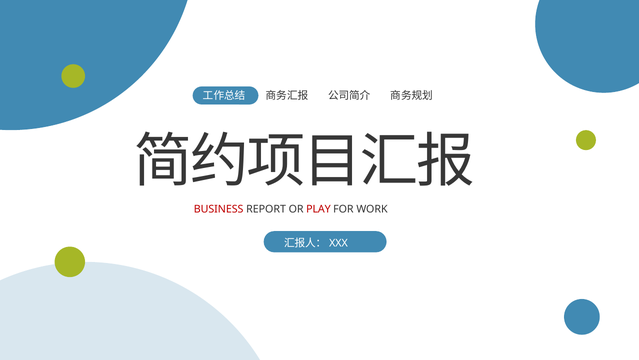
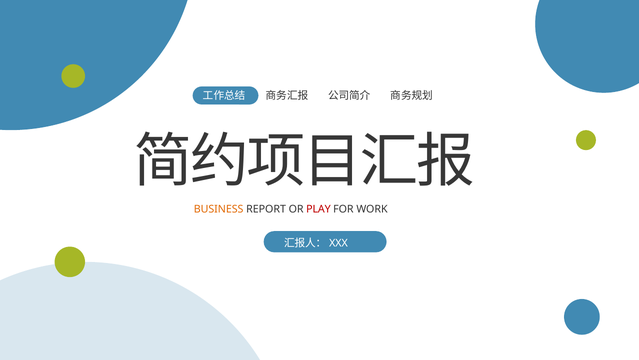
BUSINESS colour: red -> orange (219, 209)
